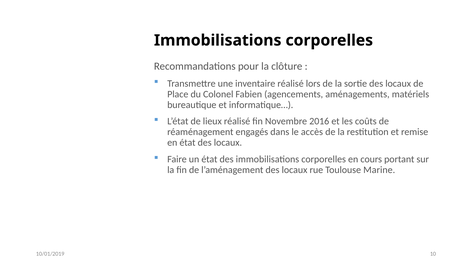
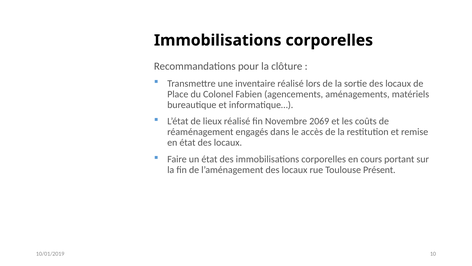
2016: 2016 -> 2069 (319, 121)
Marine: Marine -> Présent (379, 170)
